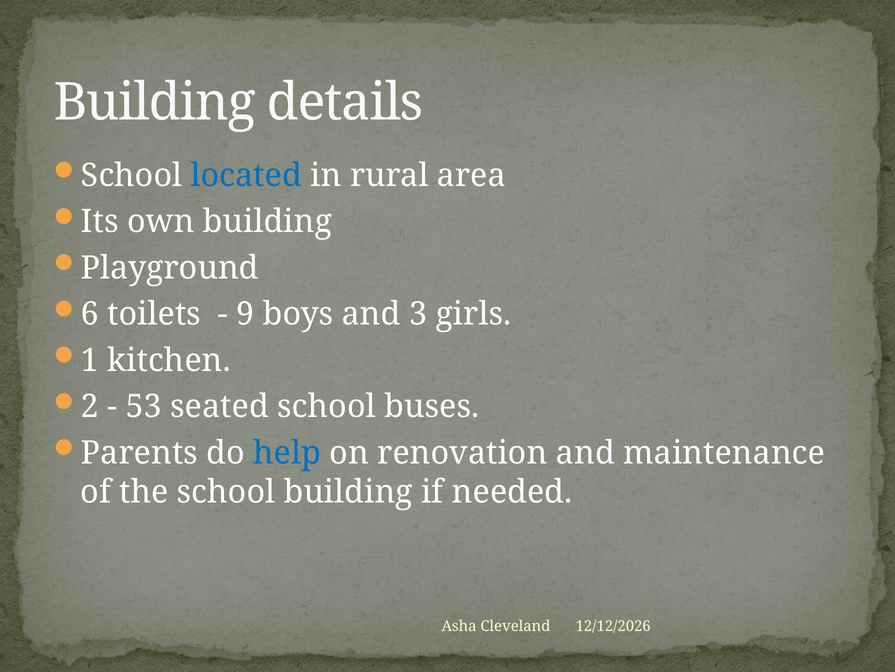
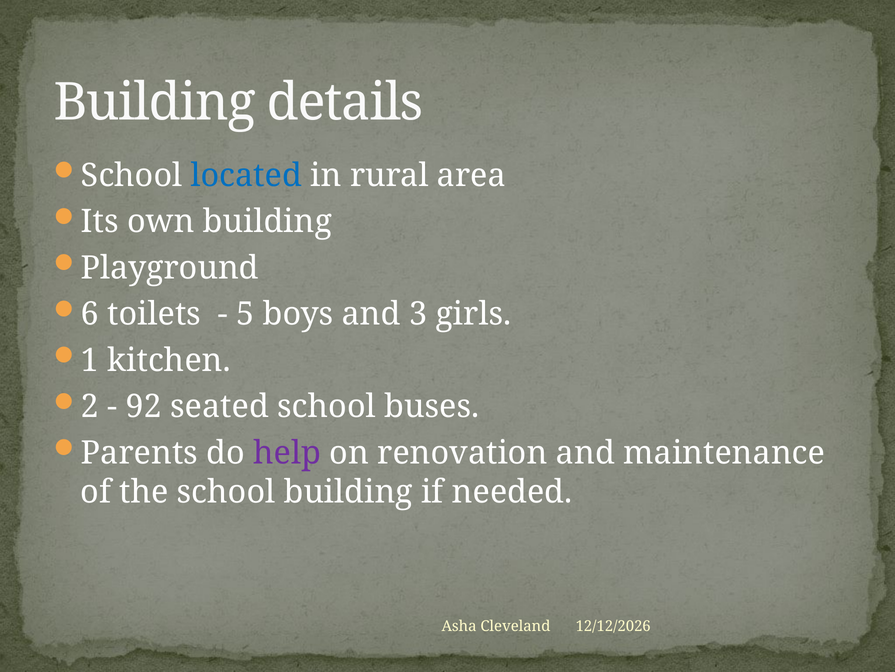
9: 9 -> 5 (245, 314)
53: 53 -> 92 (144, 406)
help colour: blue -> purple (287, 453)
